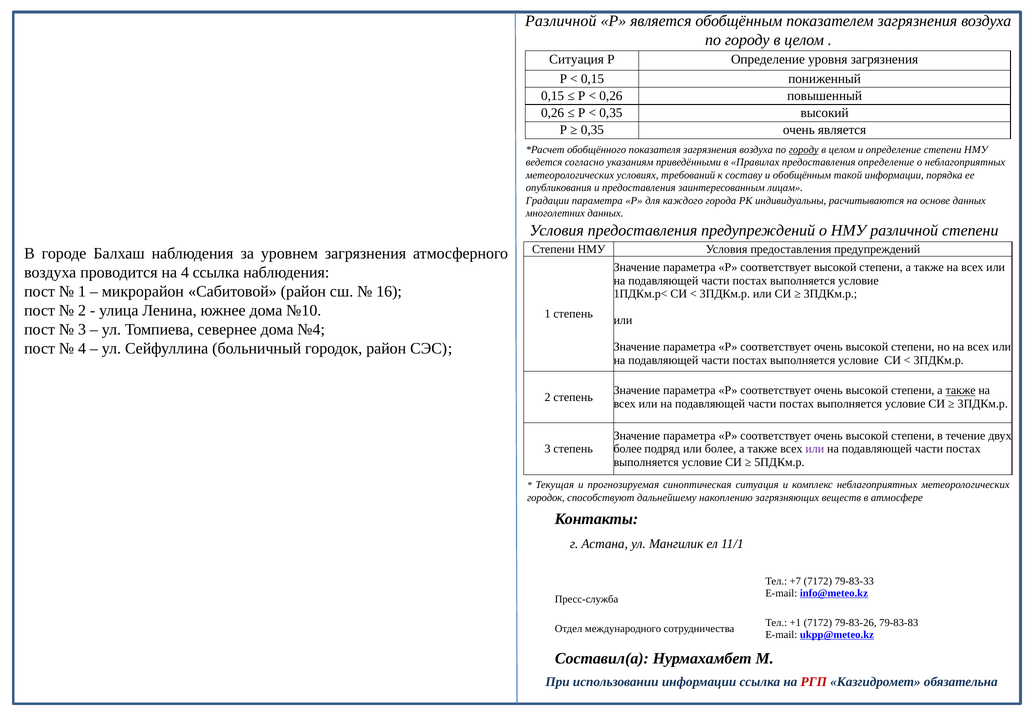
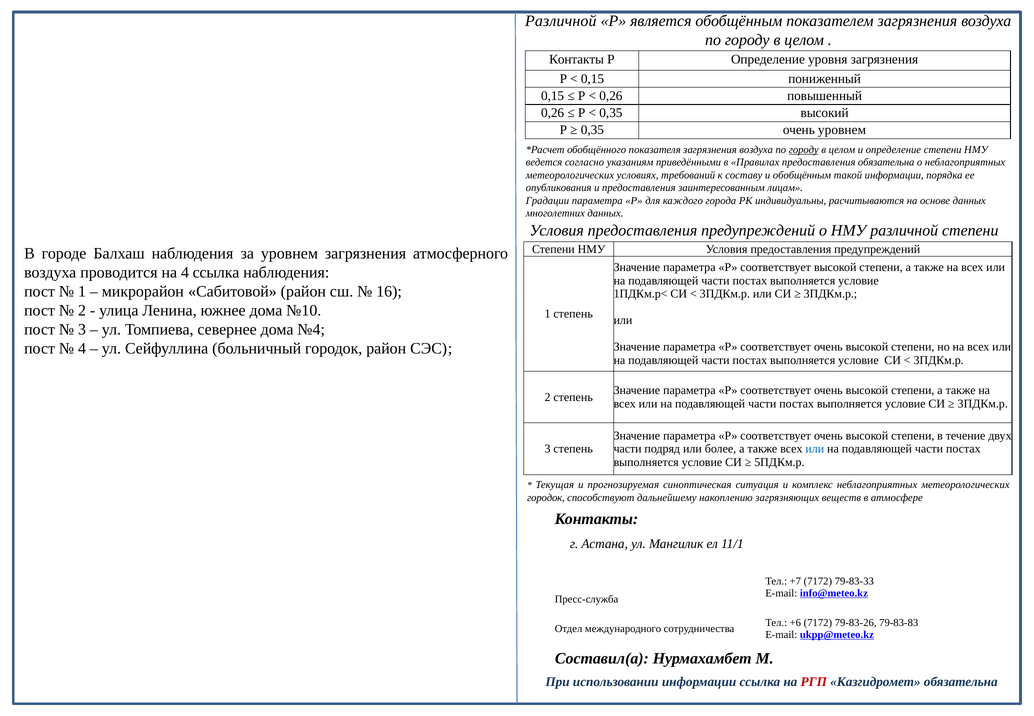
Ситуация: Ситуация -> Контакты (577, 59)
очень является: является -> уровнем (842, 130)
предоставления определение: определение -> обязательна (886, 162)
также underline: present -> none (961, 390)
более: более -> части (628, 449)
или colour: purple -> blue (815, 449)
+1: +1 -> +6 (795, 623)
